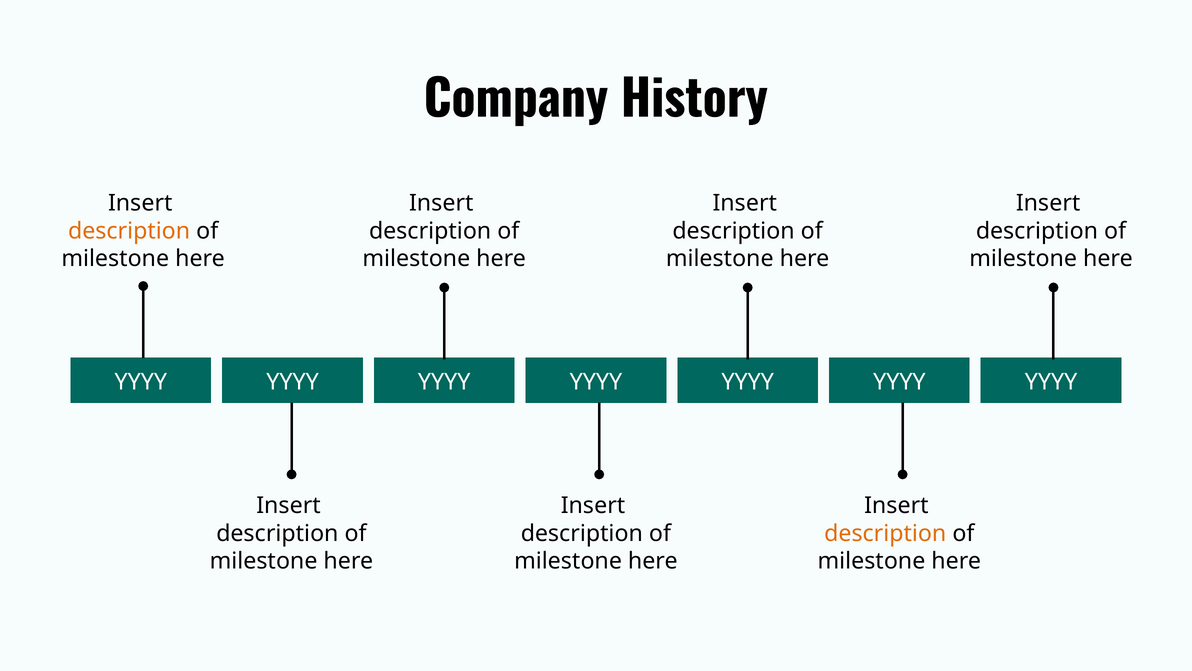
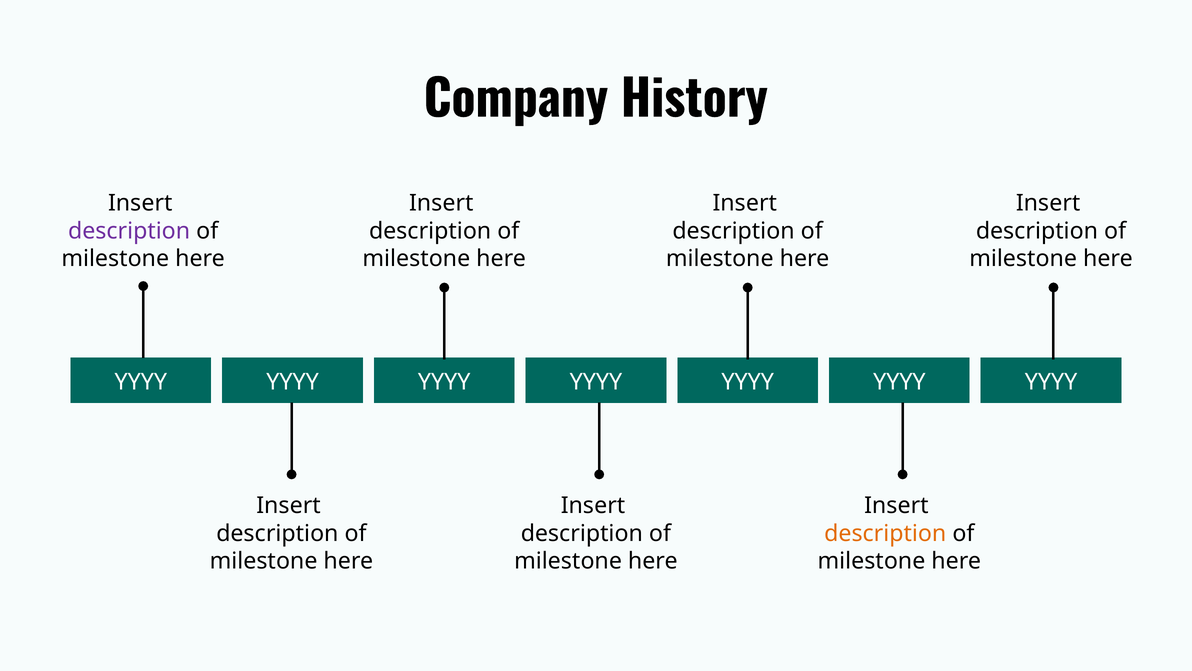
description colour: orange -> purple (129, 231)
